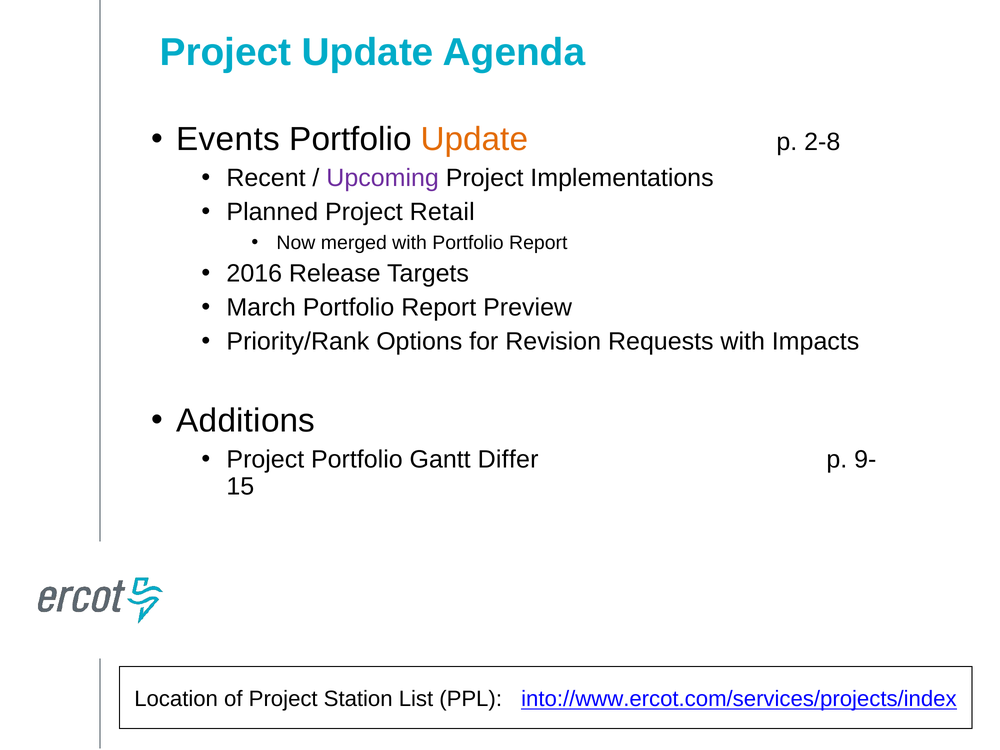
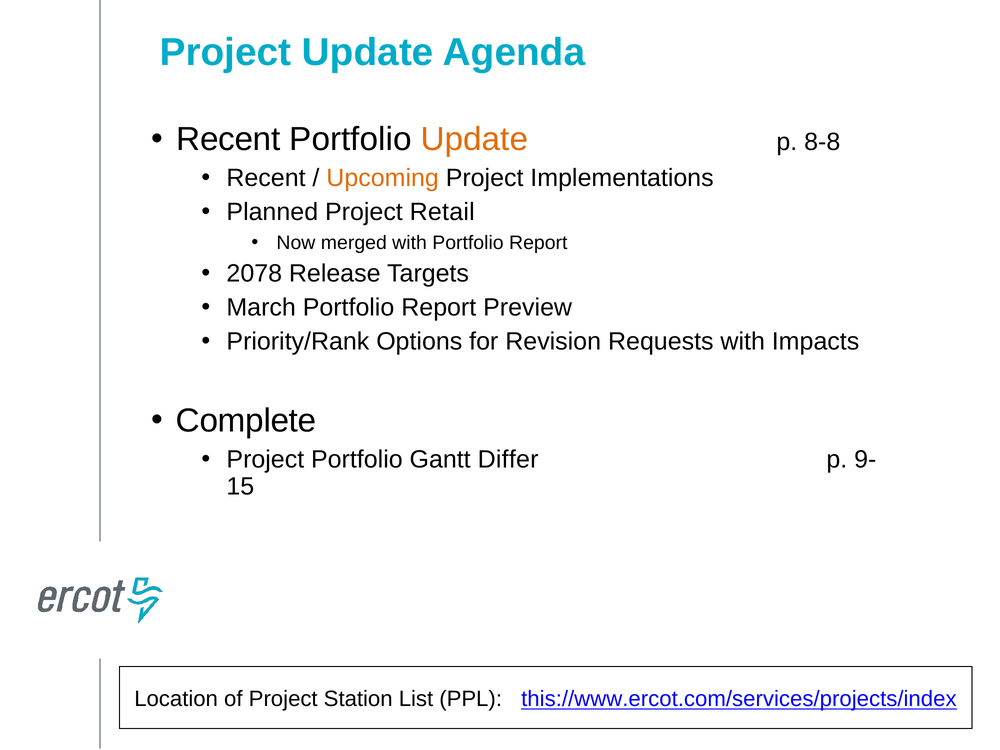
Events: Events -> Recent (228, 139)
2-8: 2-8 -> 8-8 (822, 142)
Upcoming colour: purple -> orange (383, 178)
2016: 2016 -> 2078 (254, 274)
Additions: Additions -> Complete (246, 421)
into://www.ercot.com/services/projects/index: into://www.ercot.com/services/projects/index -> this://www.ercot.com/services/projects/index (739, 699)
